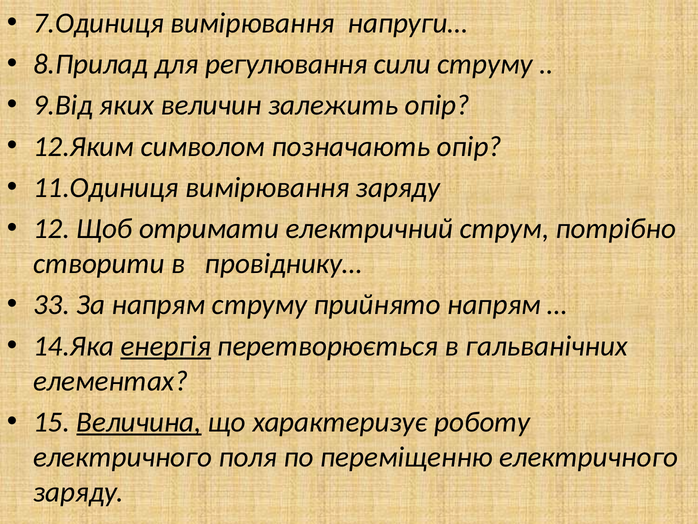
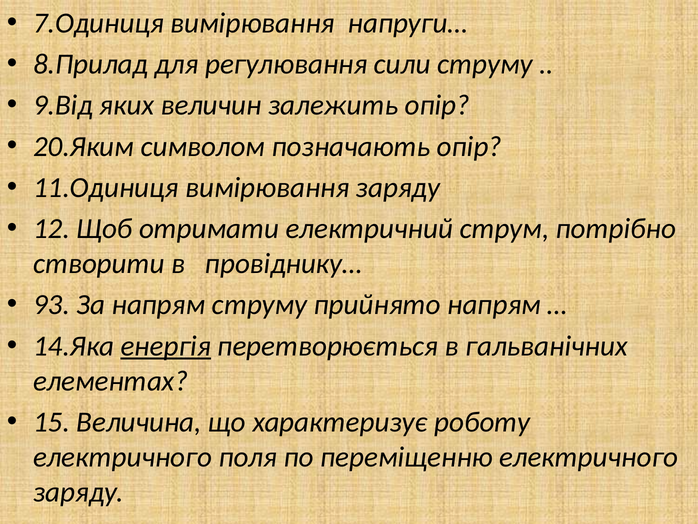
12.Яким: 12.Яким -> 20.Яким (84, 146)
33: 33 -> 93 (52, 305)
Величина underline: present -> none (139, 422)
